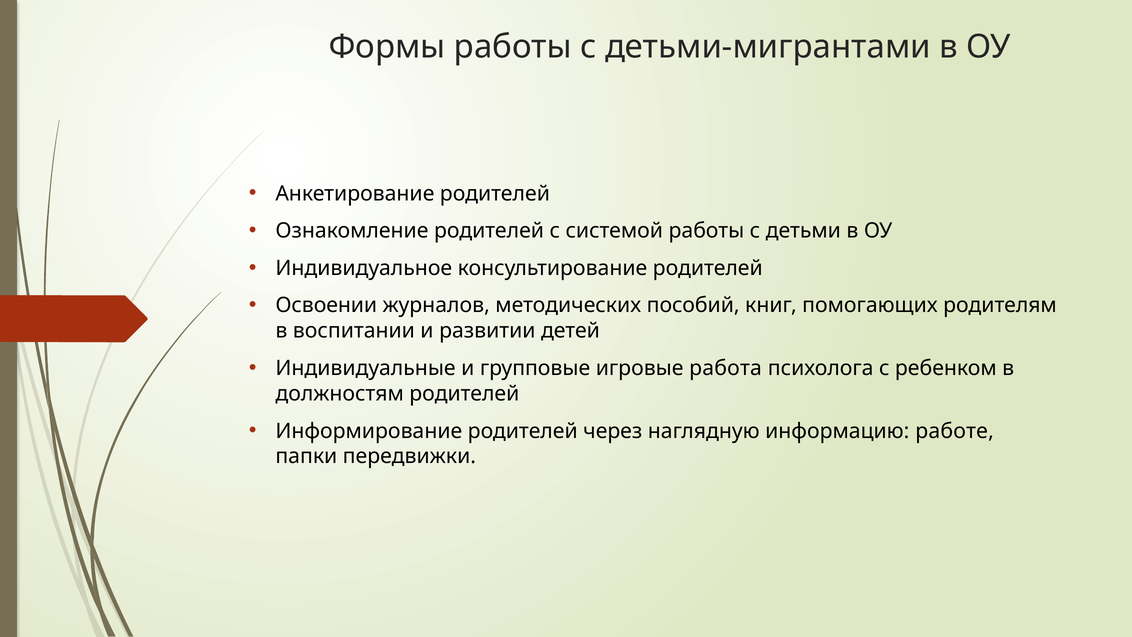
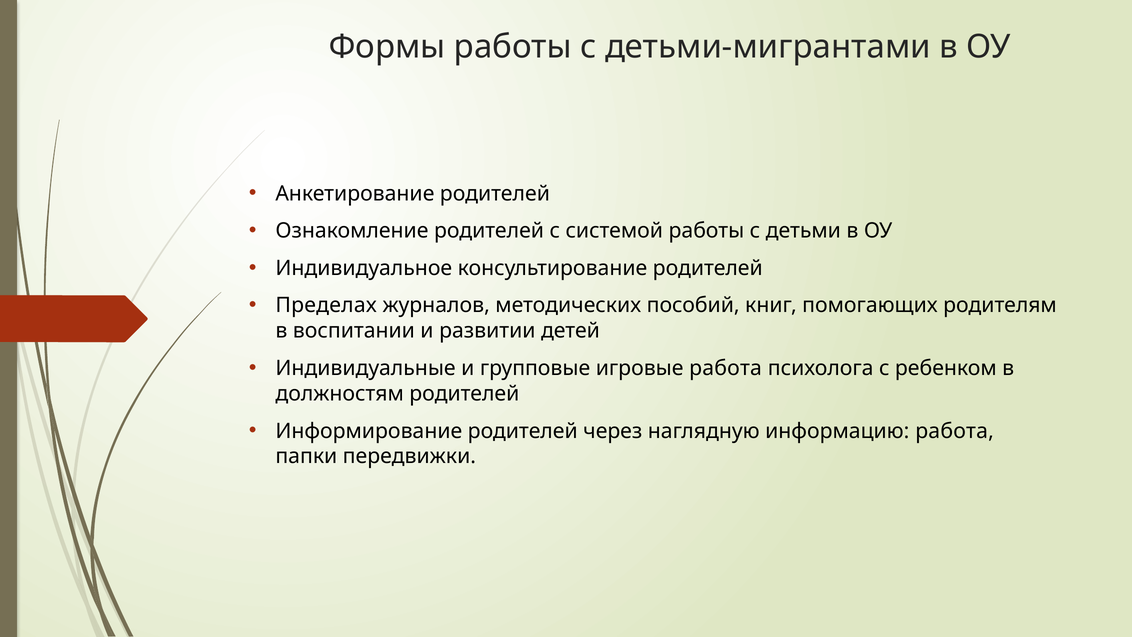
Освоении: Освоении -> Пределах (326, 305)
информацию работе: работе -> работа (955, 431)
